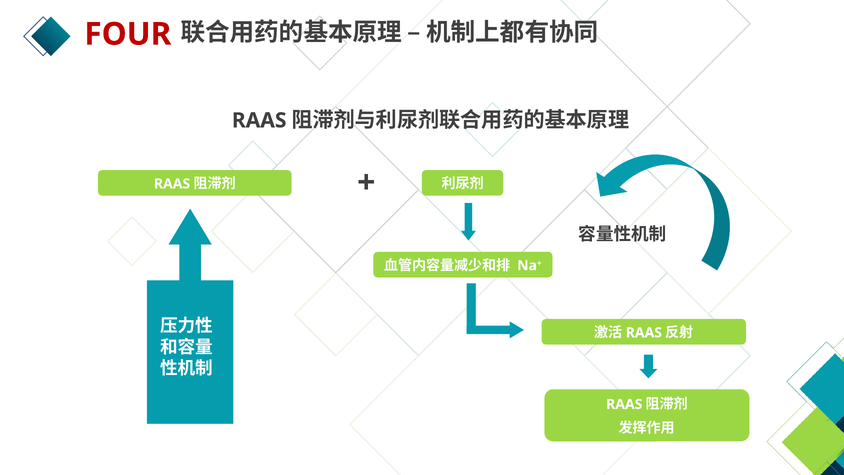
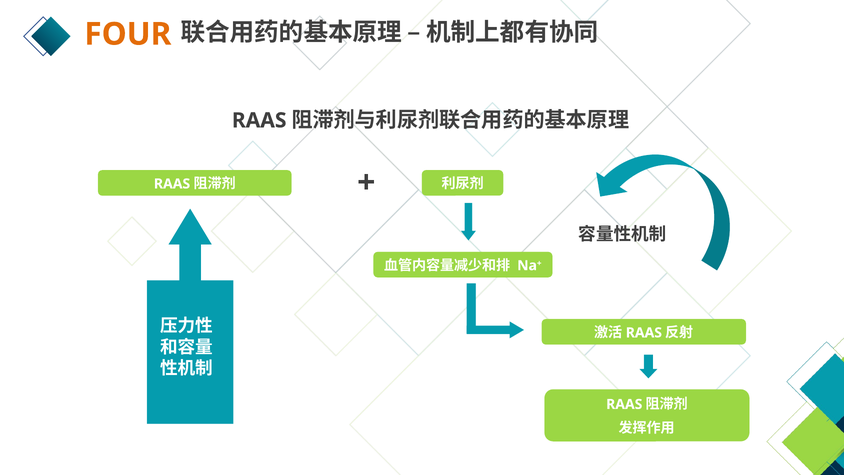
FOUR colour: red -> orange (128, 34)
